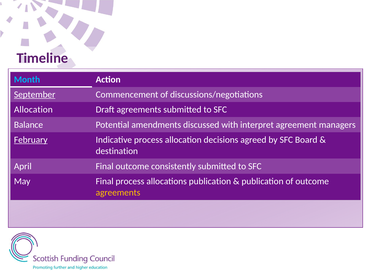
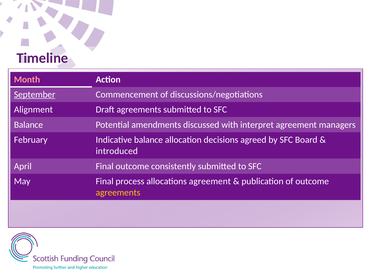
Month colour: light blue -> pink (27, 79)
Allocation: Allocation -> Alignment (33, 109)
February underline: present -> none (31, 139)
Indicative process: process -> balance (148, 139)
destination: destination -> introduced (117, 151)
allocations publication: publication -> agreement (210, 181)
